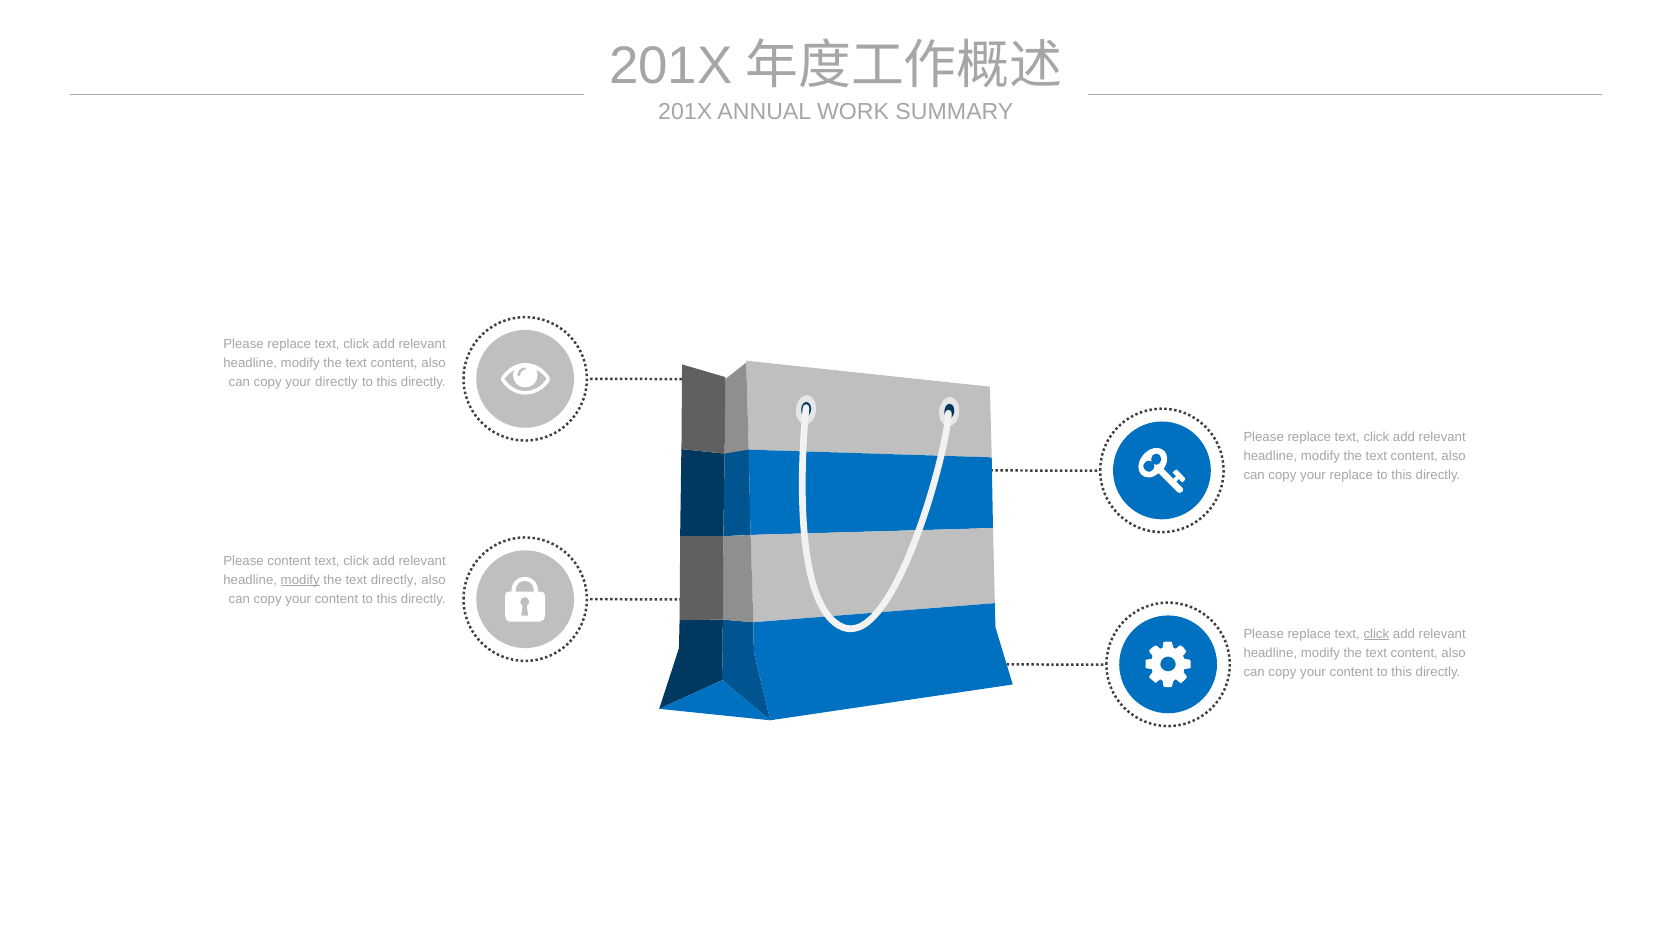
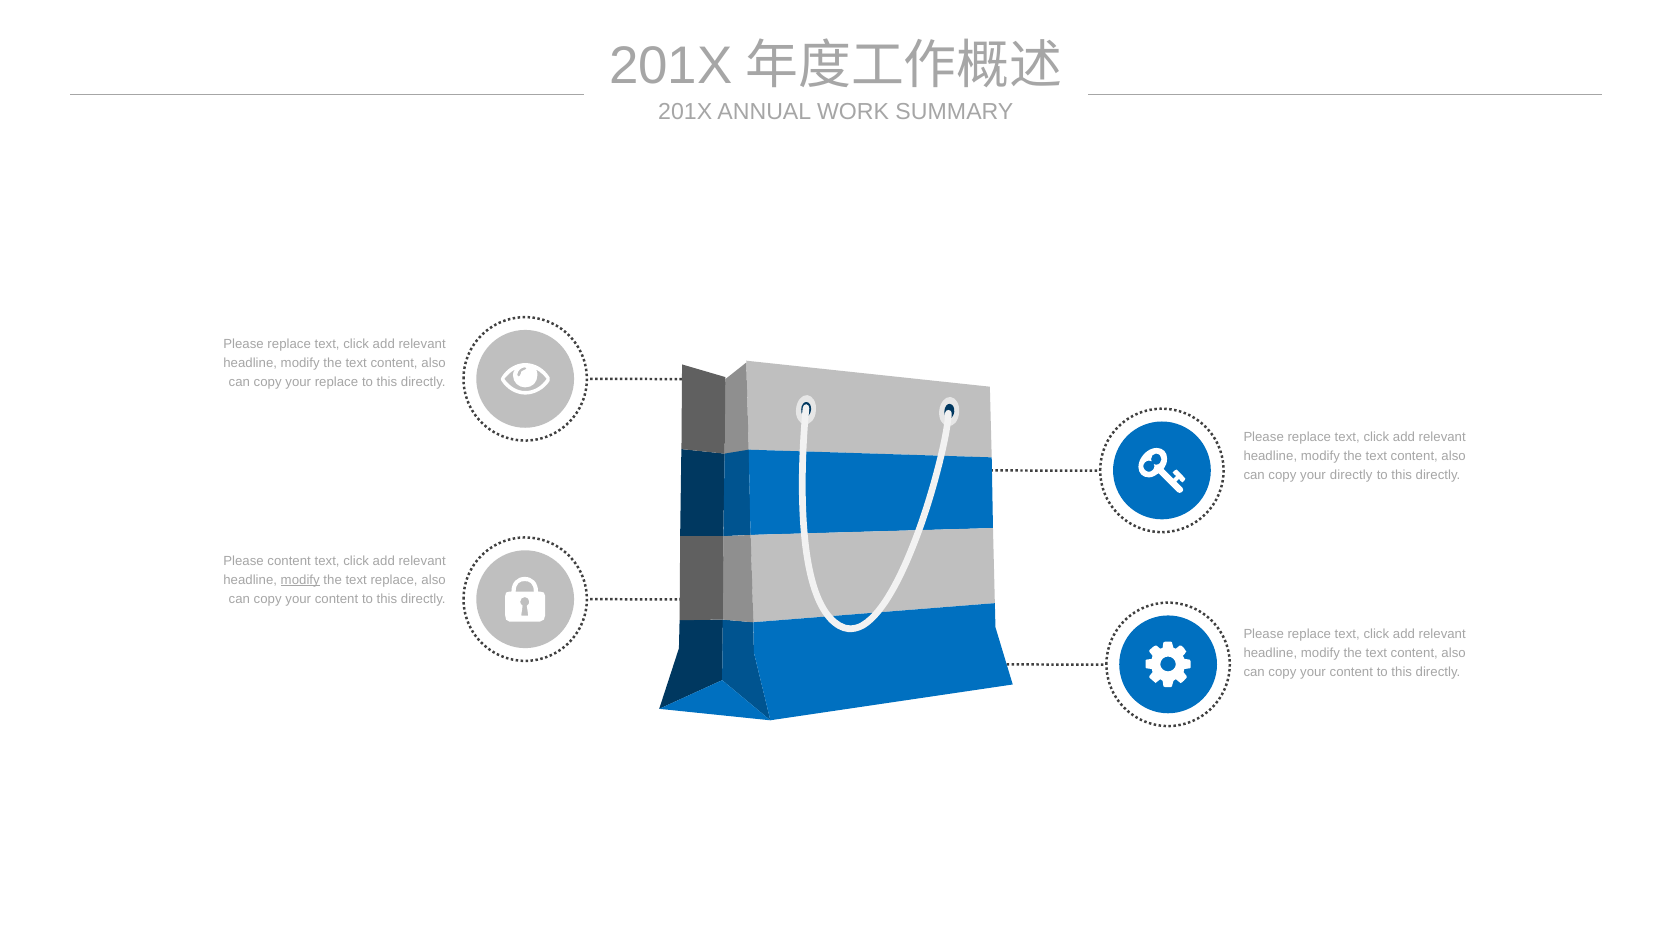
your directly: directly -> replace (336, 382)
your replace: replace -> directly (1351, 475)
text directly: directly -> replace (394, 580)
click underline: present -> none (1376, 633)
